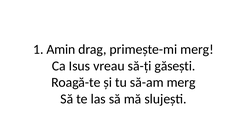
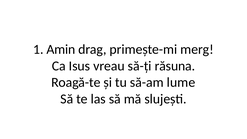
găsești: găsești -> răsuna (175, 66)
să-am merg: merg -> lume (181, 82)
